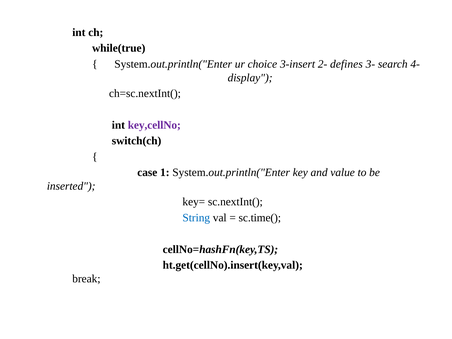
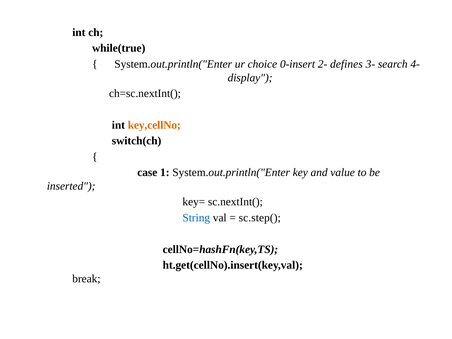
3-insert: 3-insert -> 0-insert (298, 64)
key,cellNo colour: purple -> orange (154, 125)
sc.time(: sc.time( -> sc.step( (260, 218)
